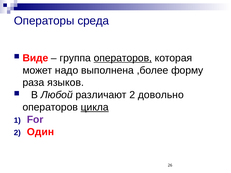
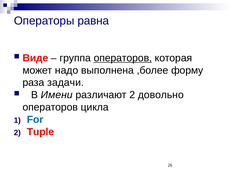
среда: среда -> равна (93, 21)
языков: языков -> задачи (66, 83)
Любой: Любой -> Имени (57, 95)
цикла underline: present -> none (95, 107)
For colour: purple -> blue (35, 120)
Один: Один -> Tuple (41, 132)
